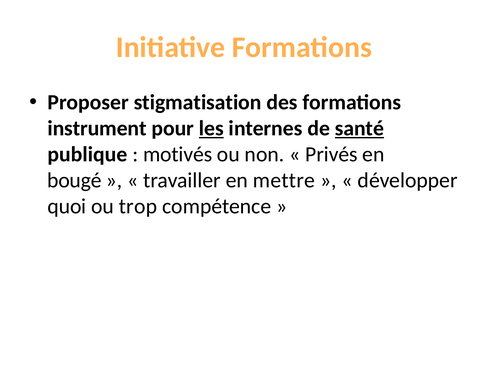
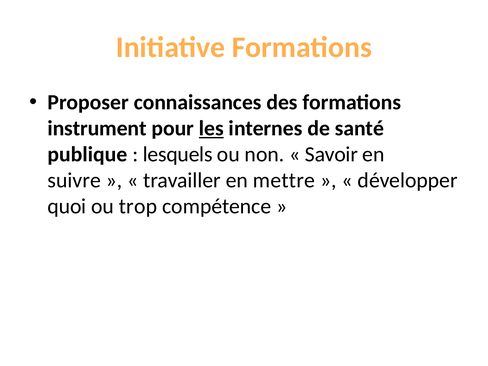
stigmatisation: stigmatisation -> connaissances (198, 102)
santé underline: present -> none (359, 128)
motivés: motivés -> lesquels (178, 154)
Privés: Privés -> Savoir (331, 154)
bougé: bougé -> suivre (74, 180)
